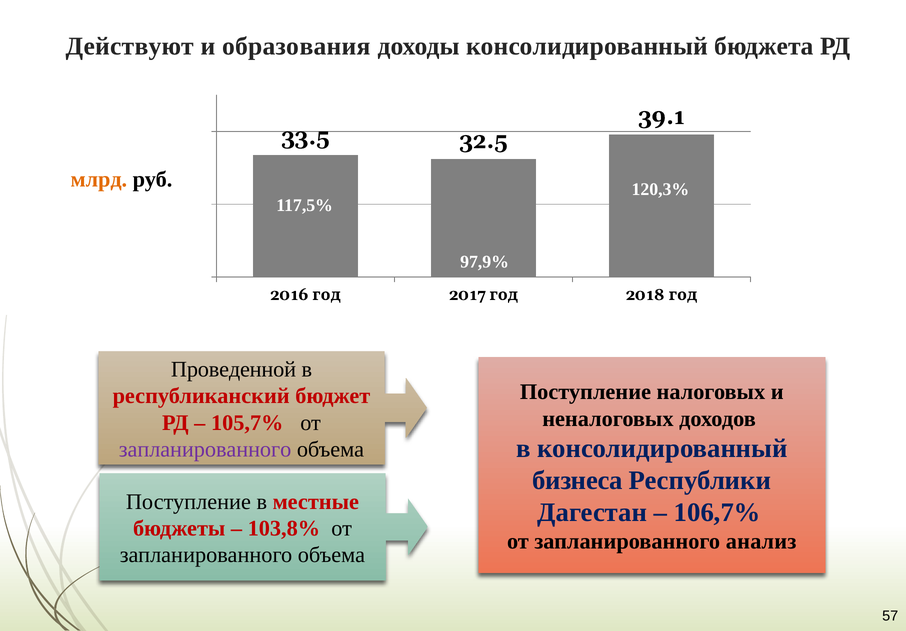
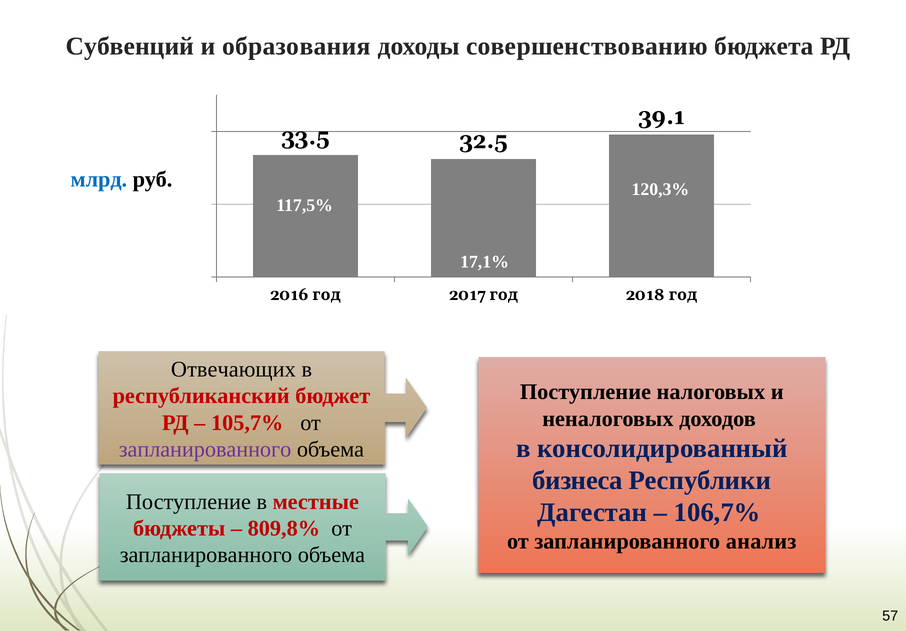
Действуют: Действуют -> Субвенций (130, 46)
доходы консолидированный: консолидированный -> совершенствованию (587, 46)
млрд colour: orange -> blue (99, 179)
97,9%: 97,9% -> 17,1% (485, 262)
Проведенной: Проведенной -> Отвечающих (233, 369)
103,8%: 103,8% -> 809,8% (284, 529)
